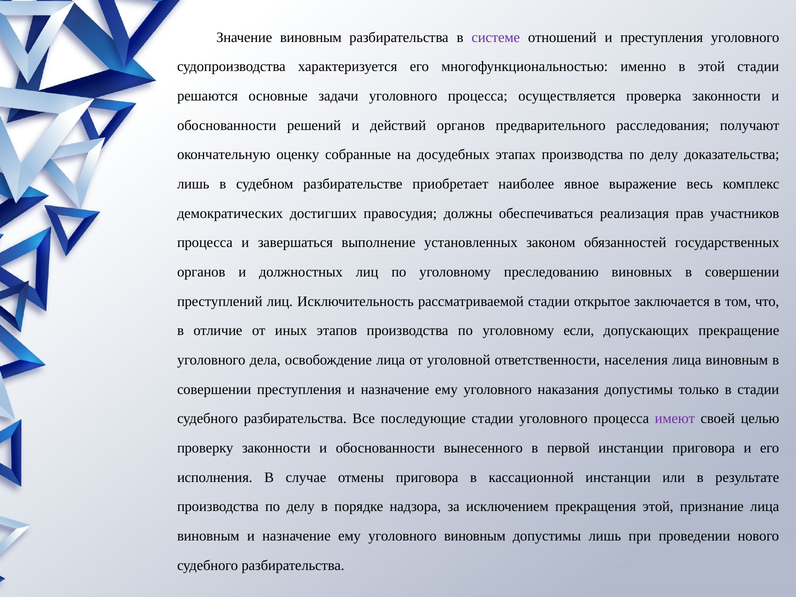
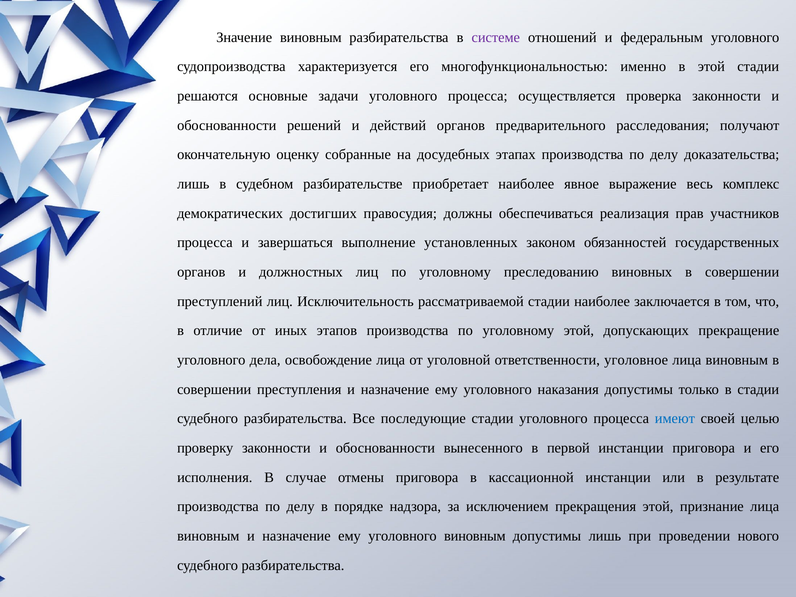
и преступления: преступления -> федеральным (662, 37)
стадии открытое: открытое -> наиболее (602, 301)
уголовному если: если -> этой (579, 331)
населения: населения -> уголовное (636, 360)
имеют colour: purple -> blue (675, 419)
